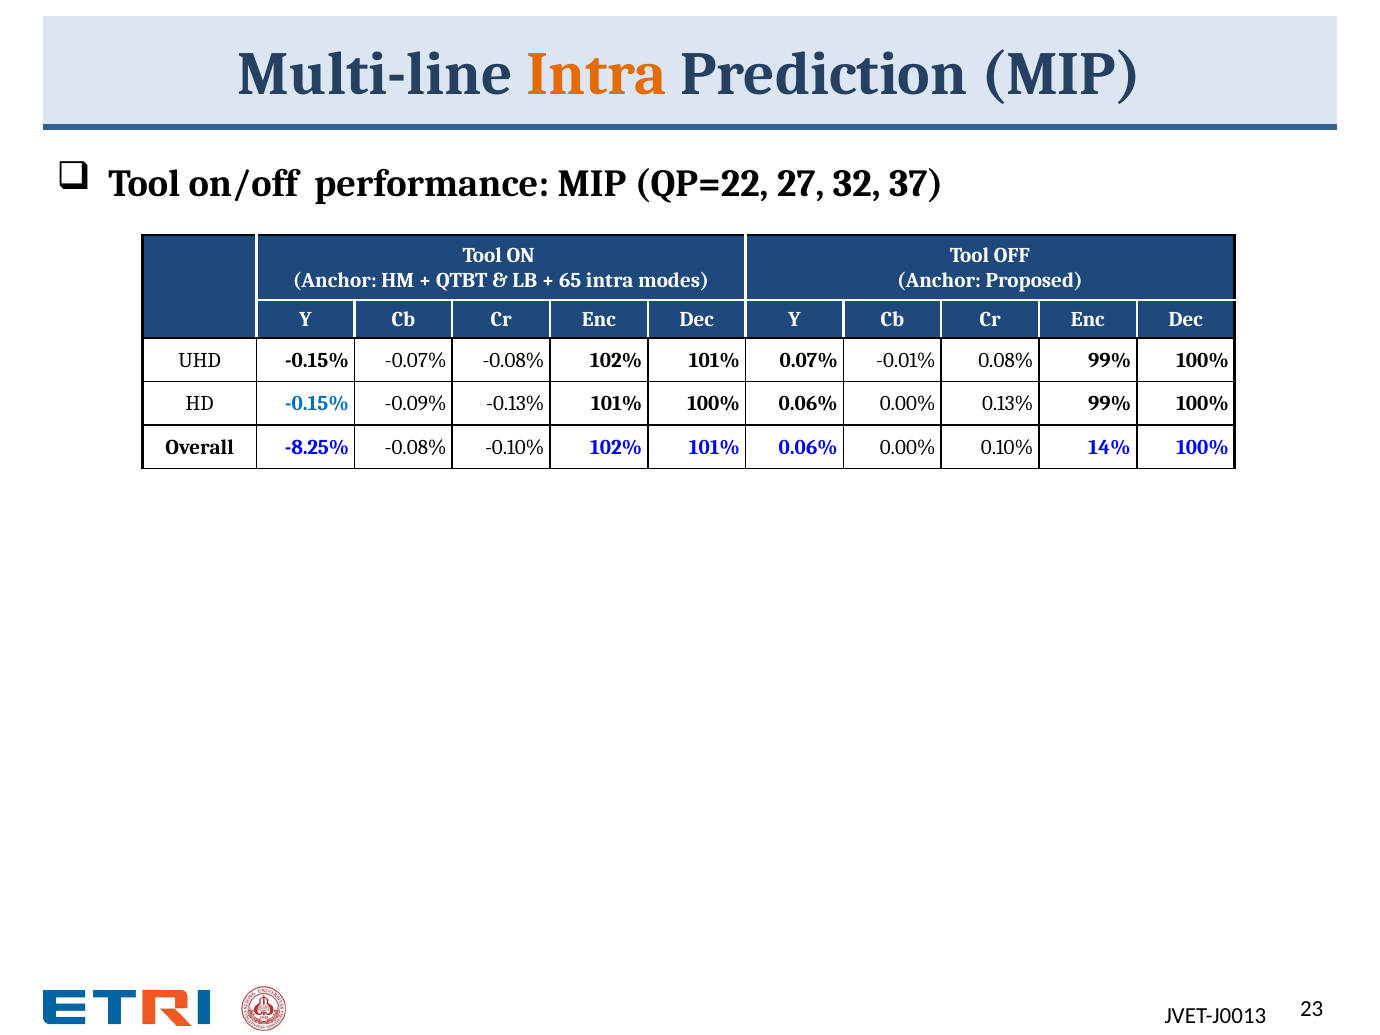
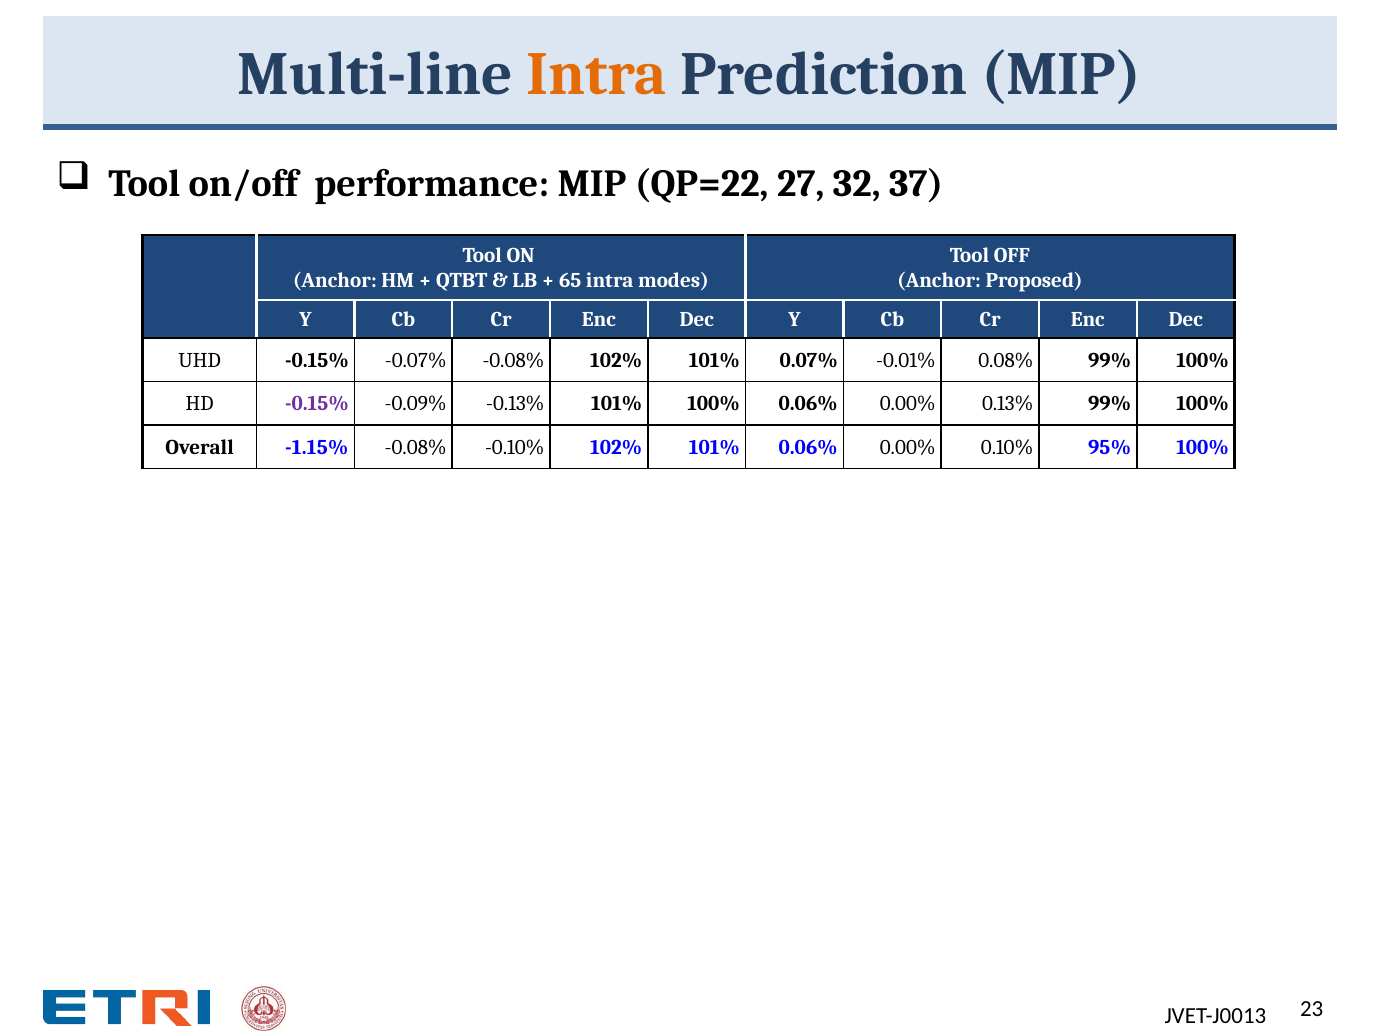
-0.15% colour: blue -> purple (317, 404)
-8.25%: -8.25% -> -1.15% (317, 447)
14%: 14% -> 95% (1110, 447)
